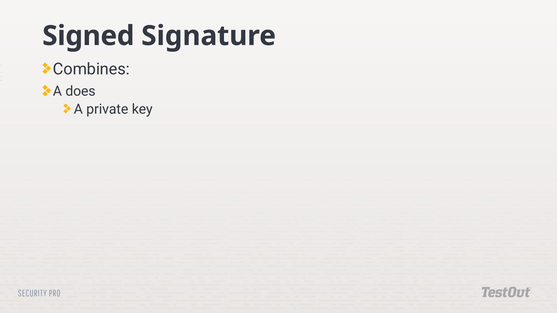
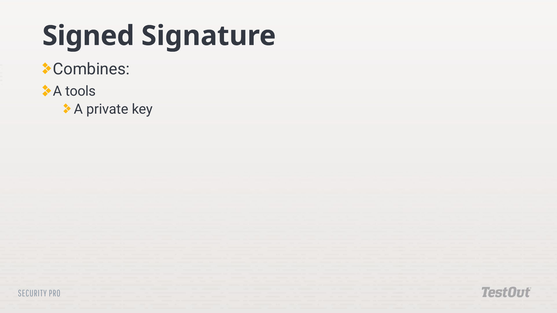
does: does -> tools (81, 91)
